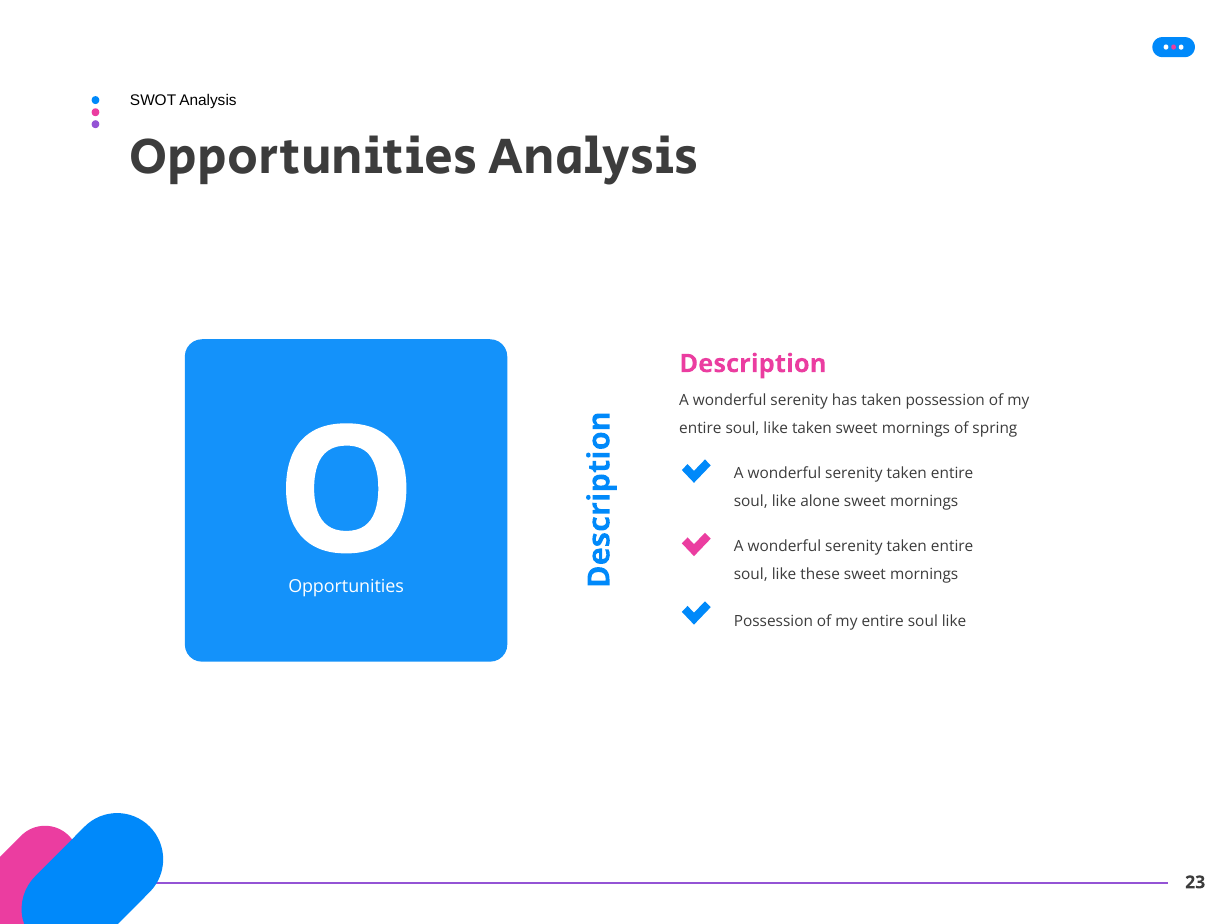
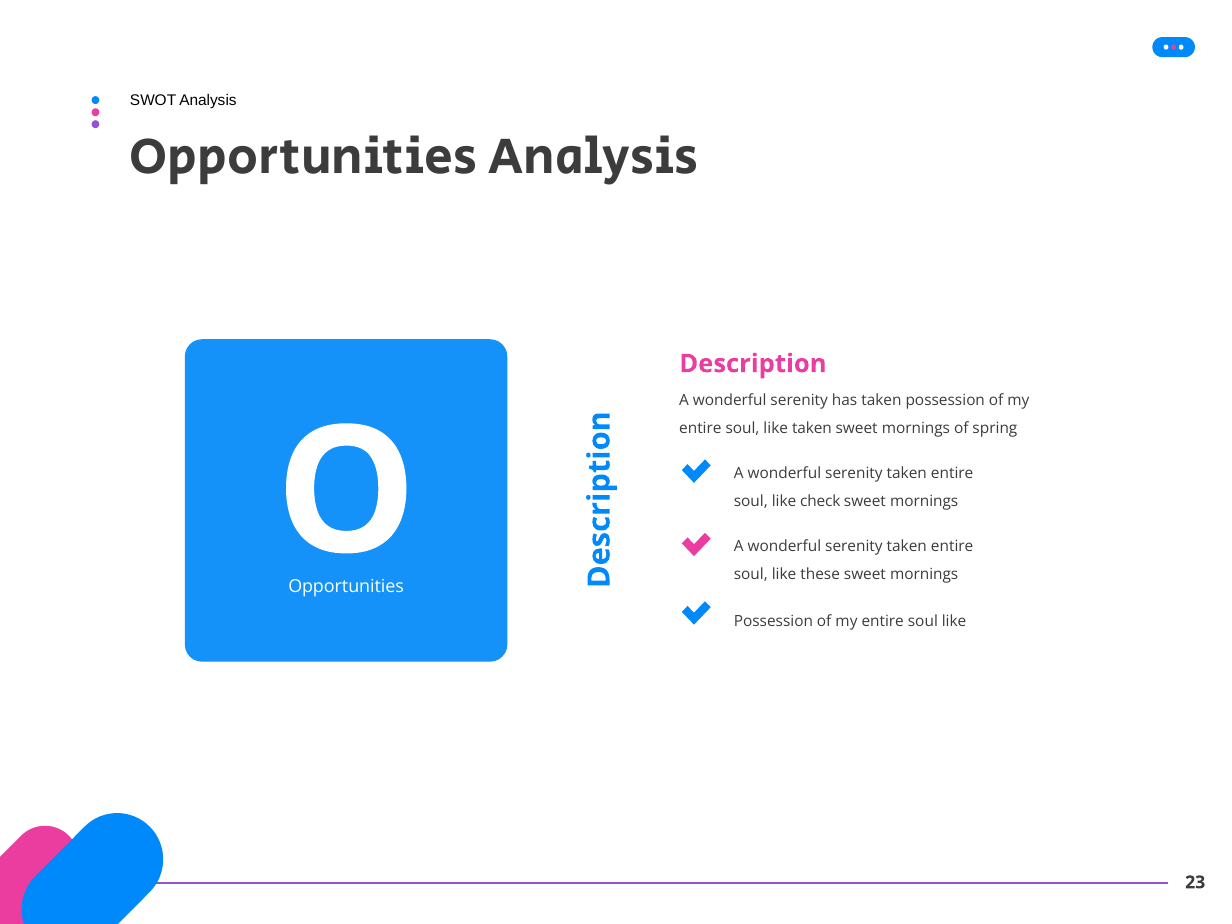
alone: alone -> check (820, 501)
